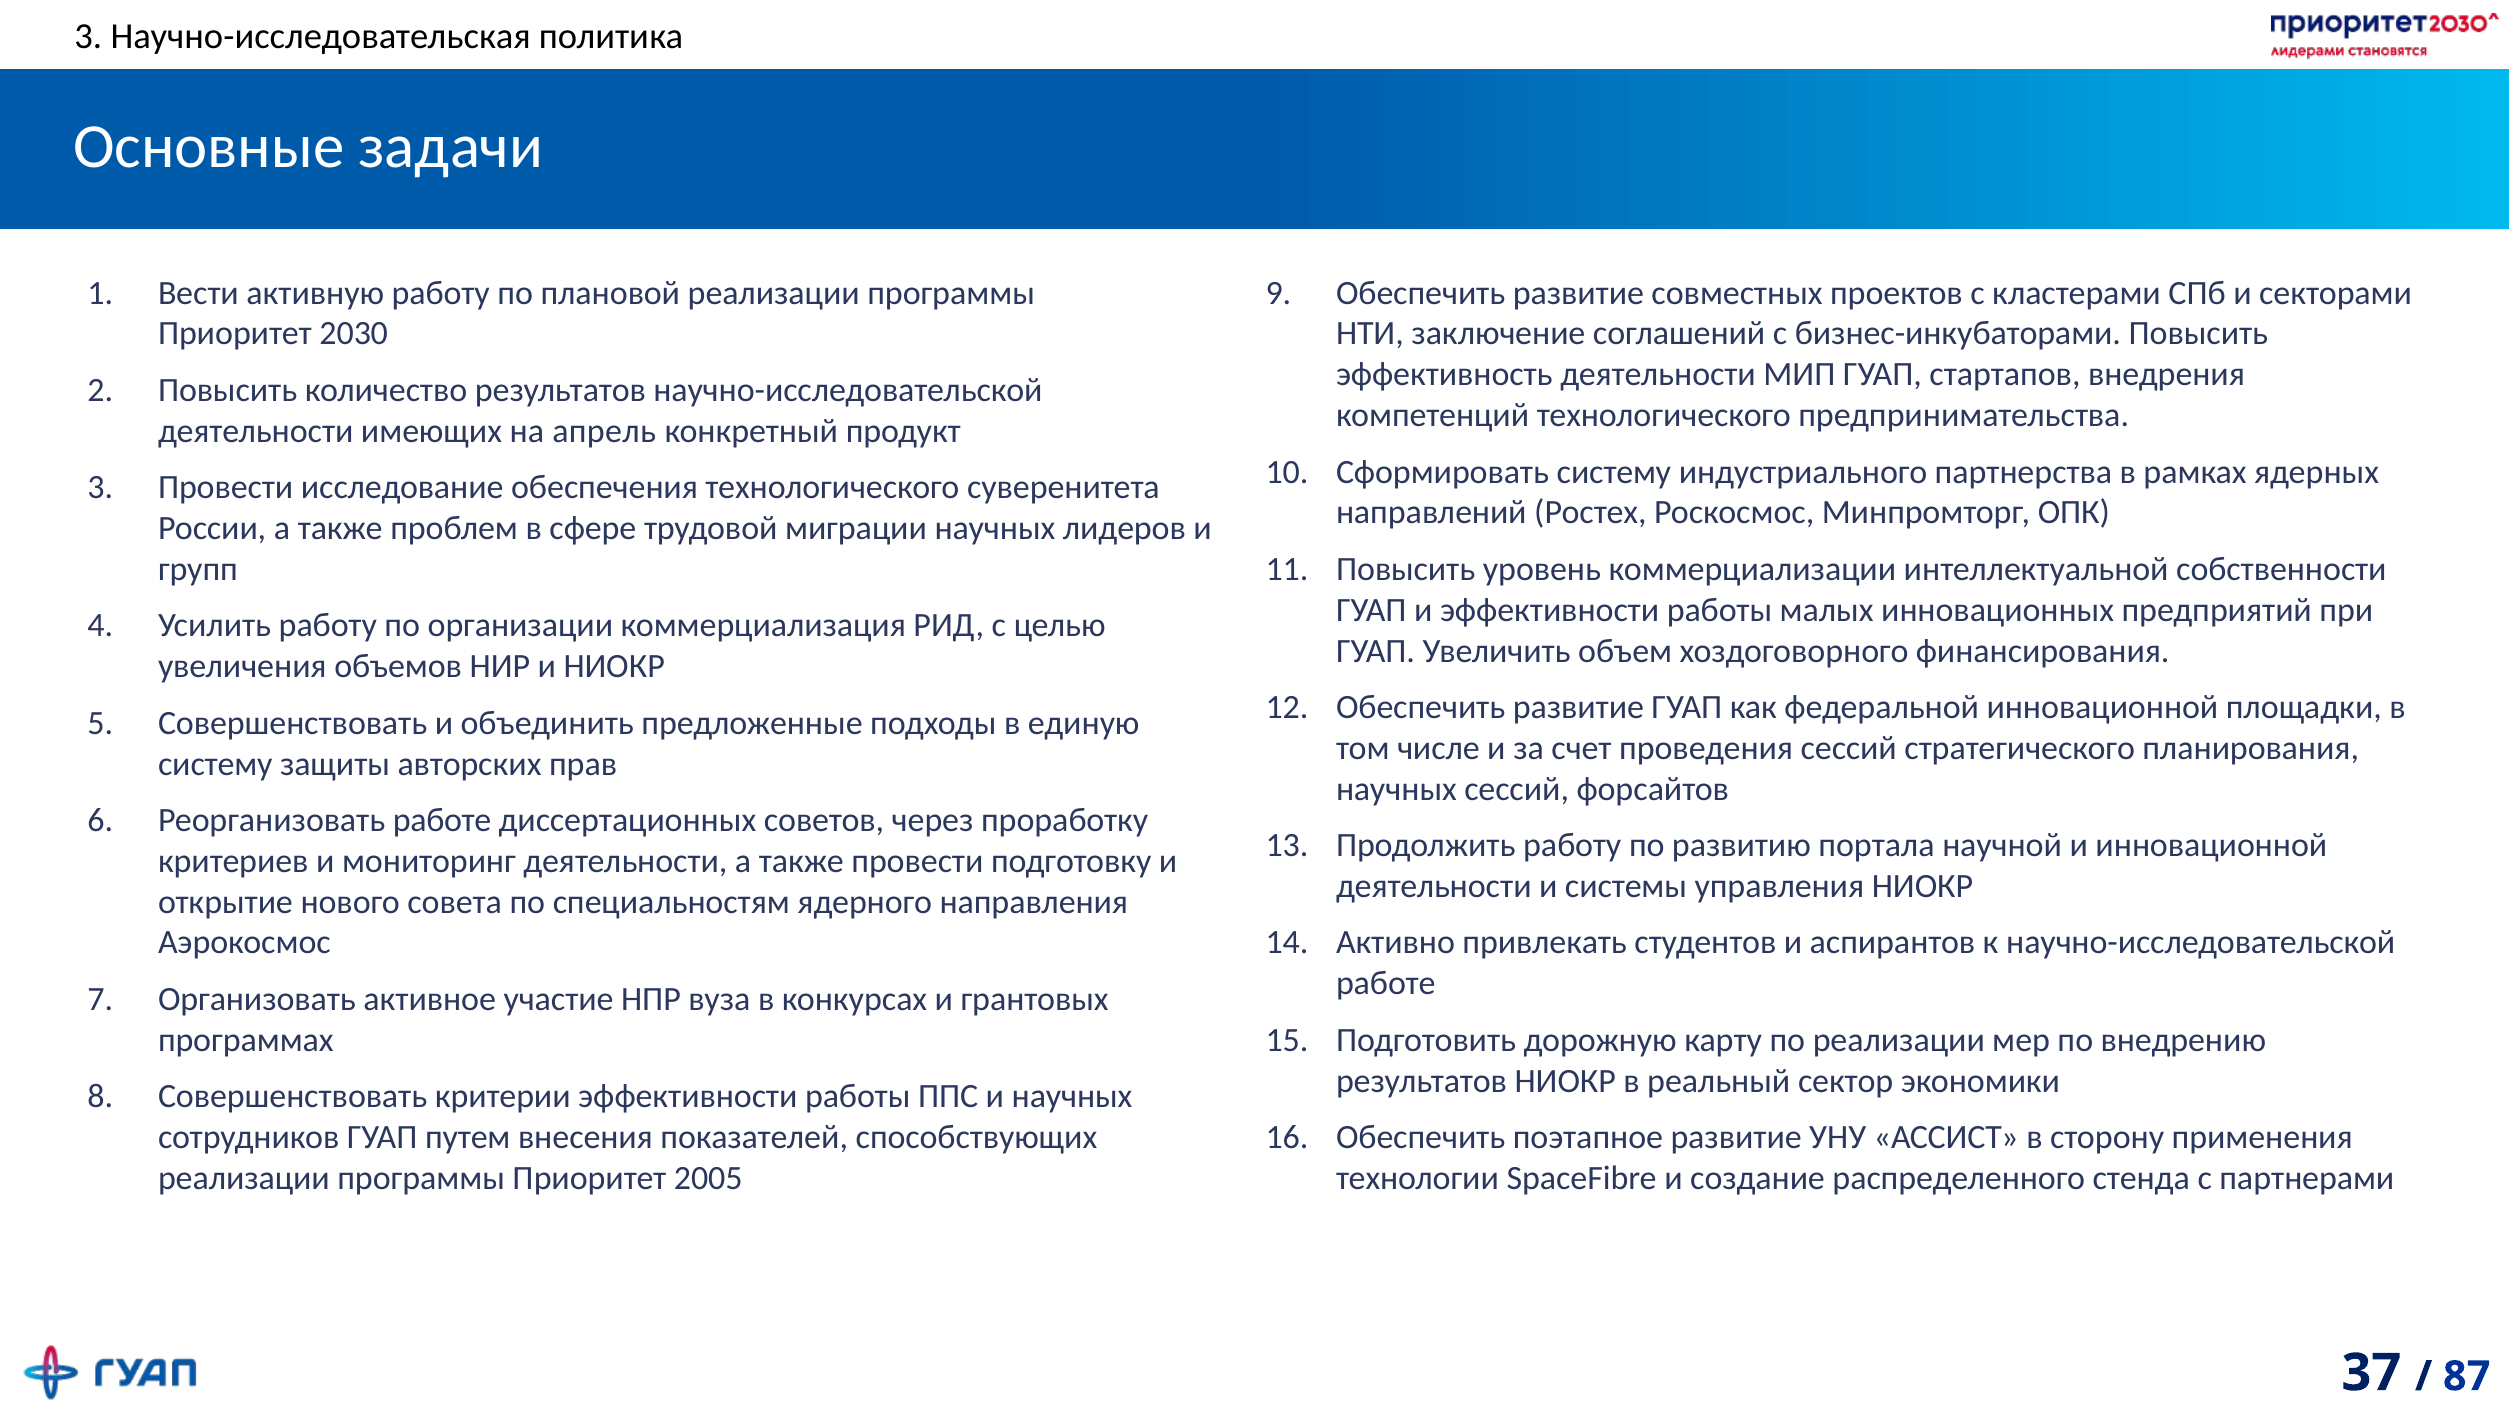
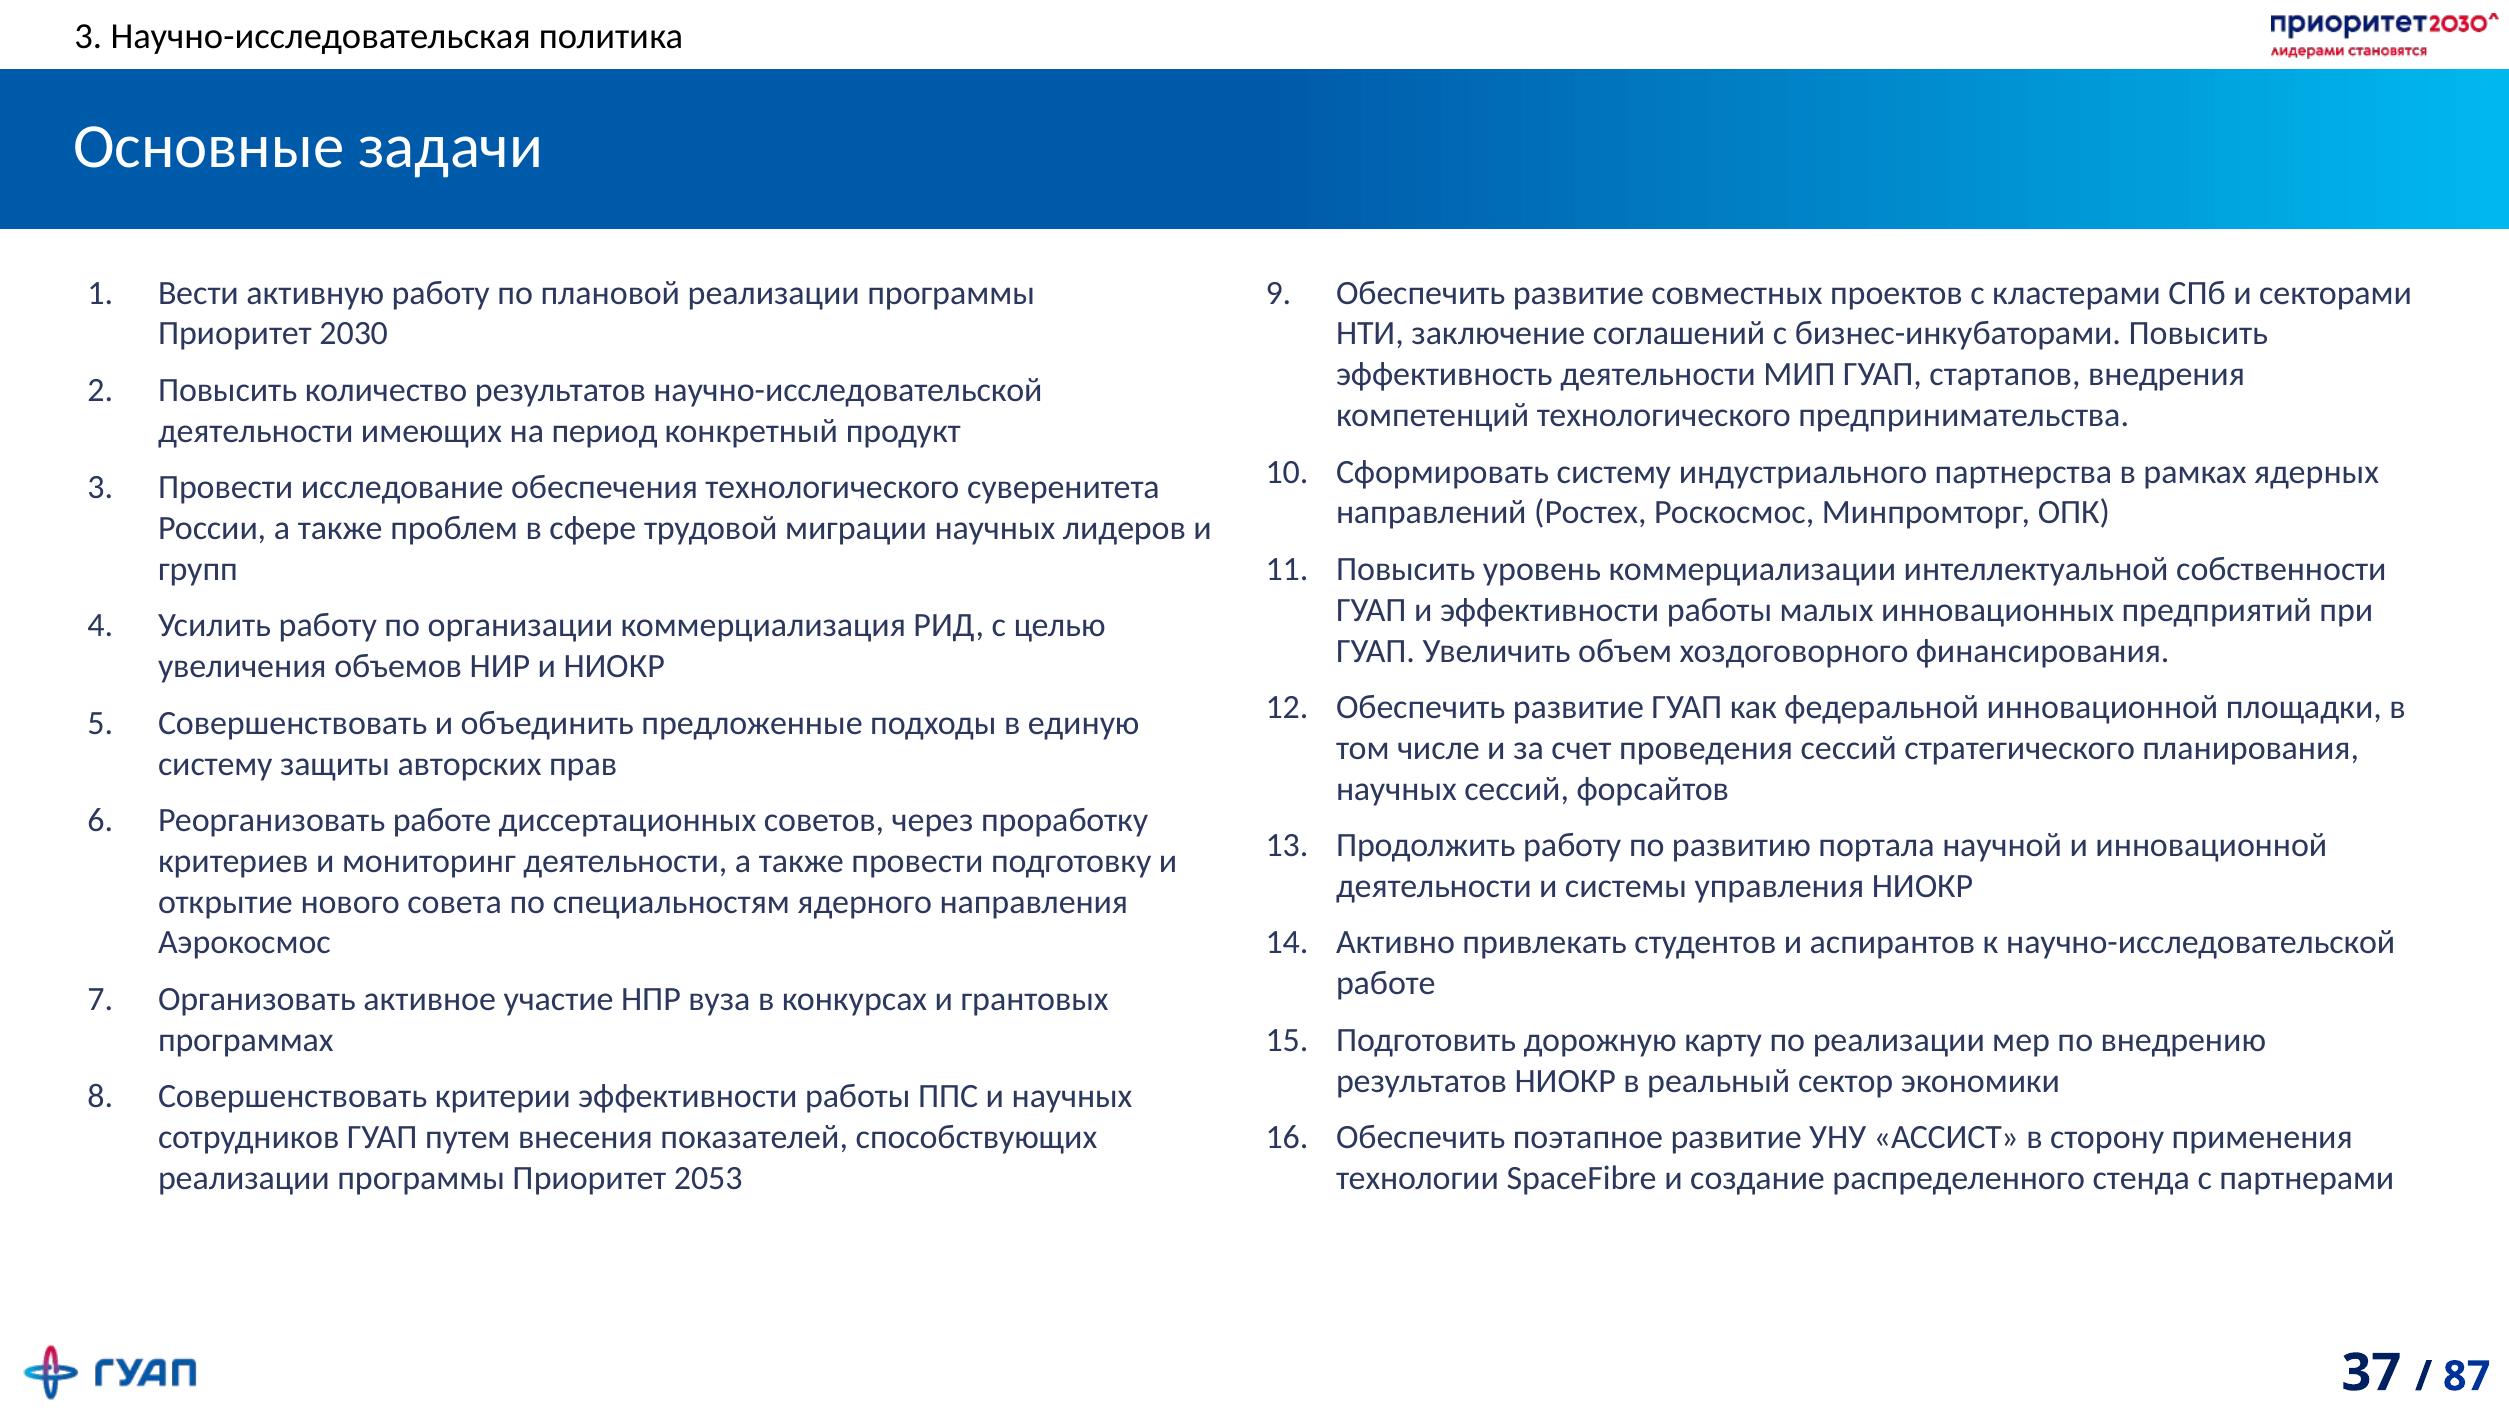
апрель: апрель -> период (604, 431)
2005: 2005 -> 2053 (708, 1178)
